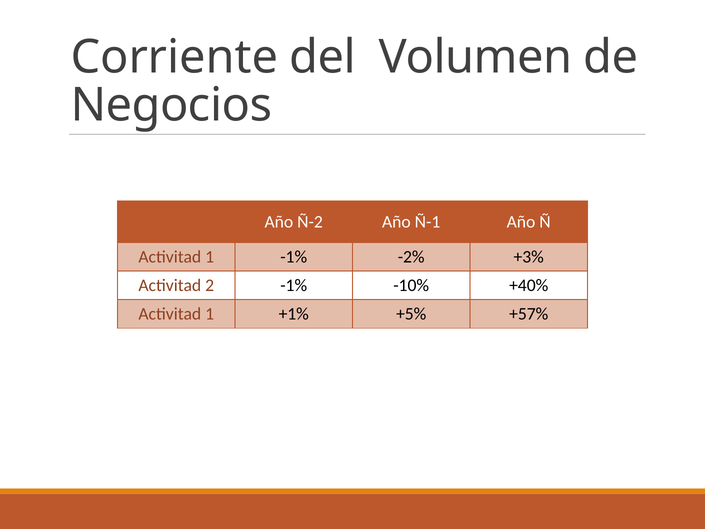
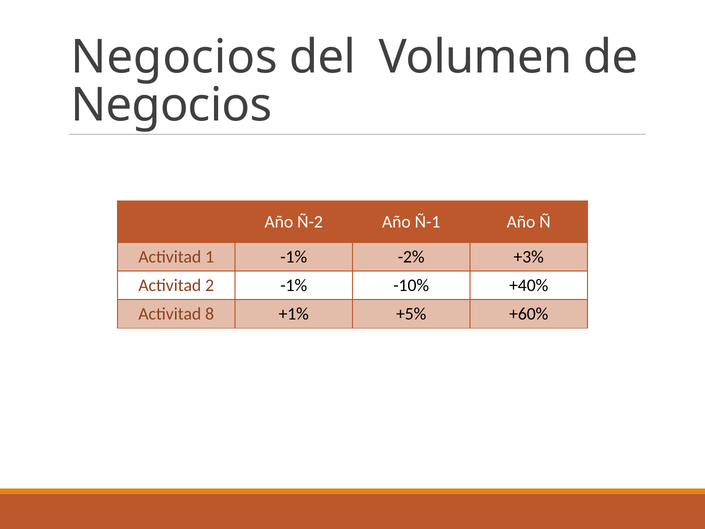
Corriente: Corriente -> Negocios (174, 57)
1: 1 -> 8 (210, 314)
+57%: +57% -> +60% (529, 314)
